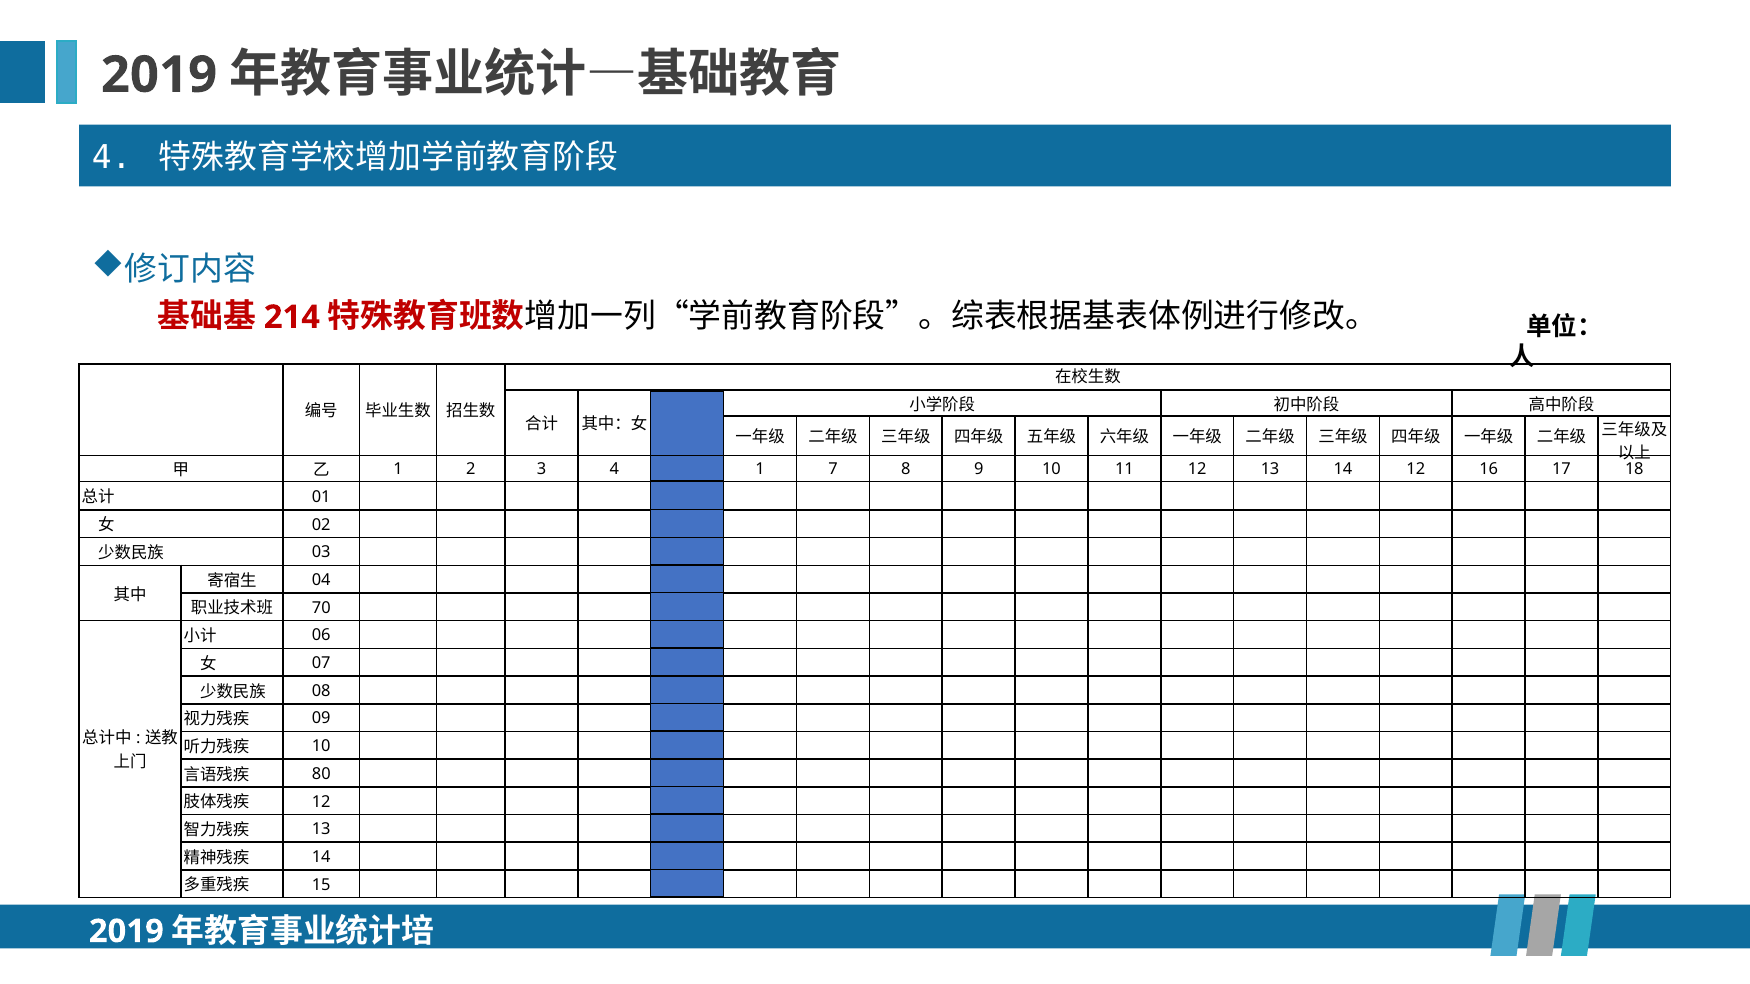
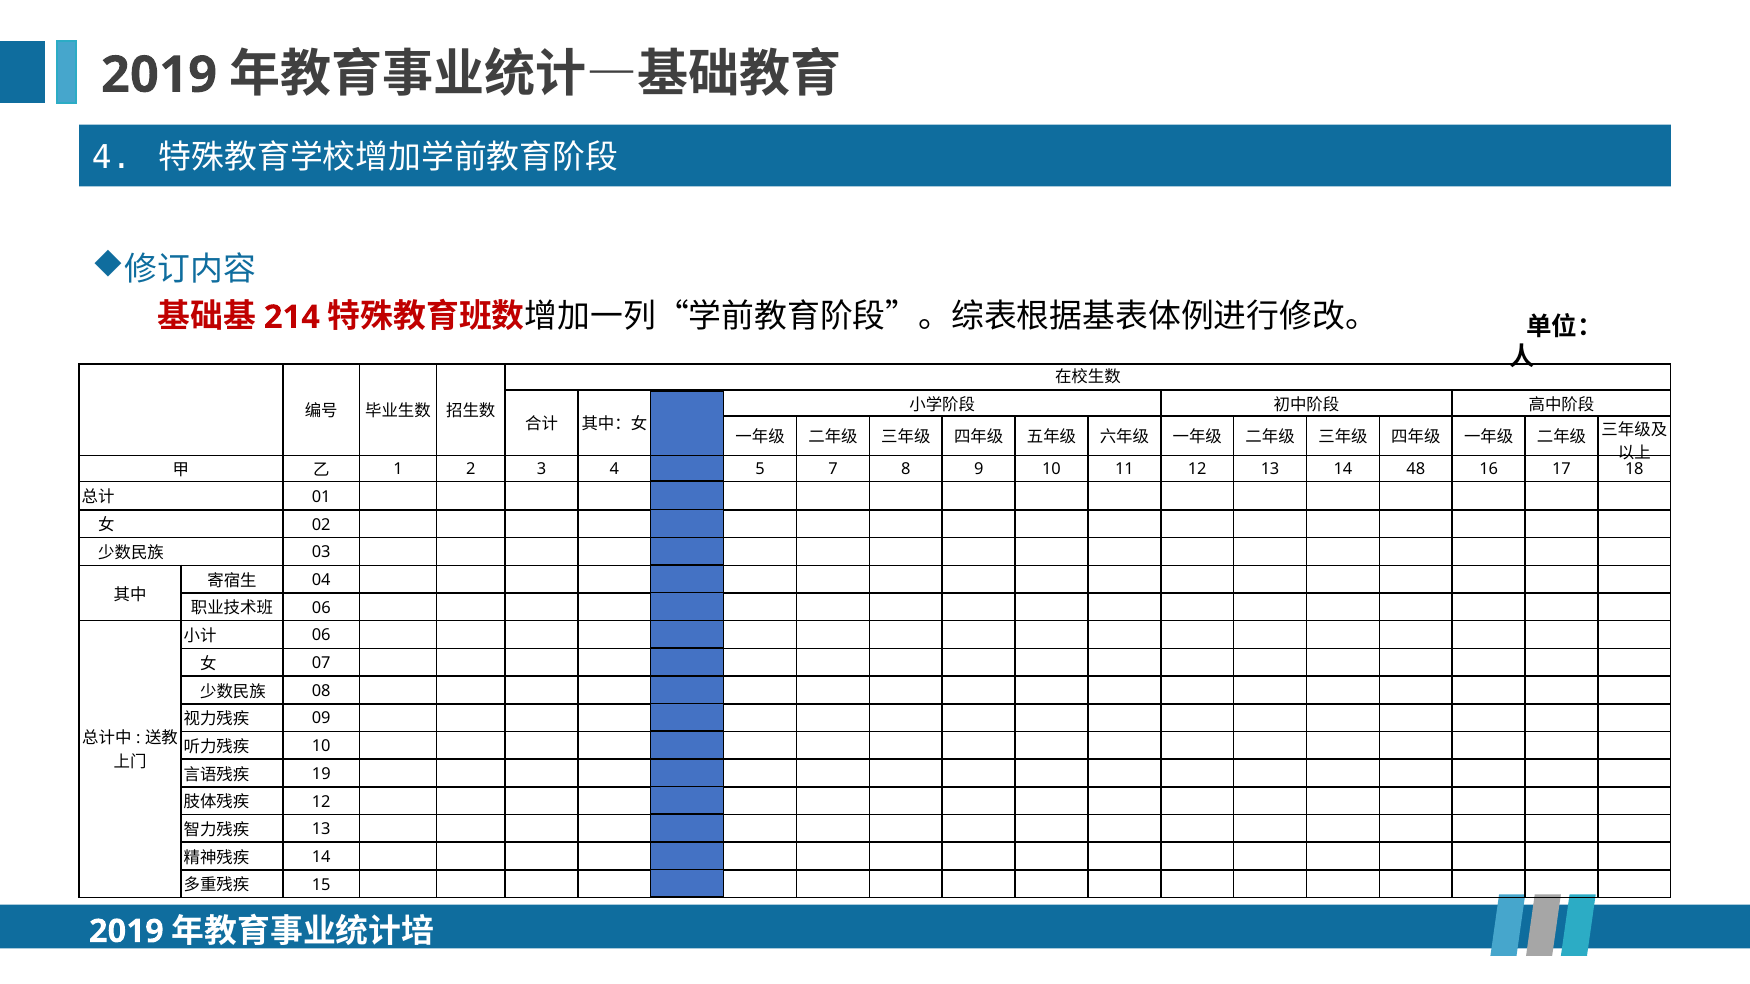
1: 1 -> 5 (760, 470)
14 12: 12 -> 48 (1416, 470)
70: 70 -> 06 (321, 608)
80: 80 -> 19 (321, 774)
